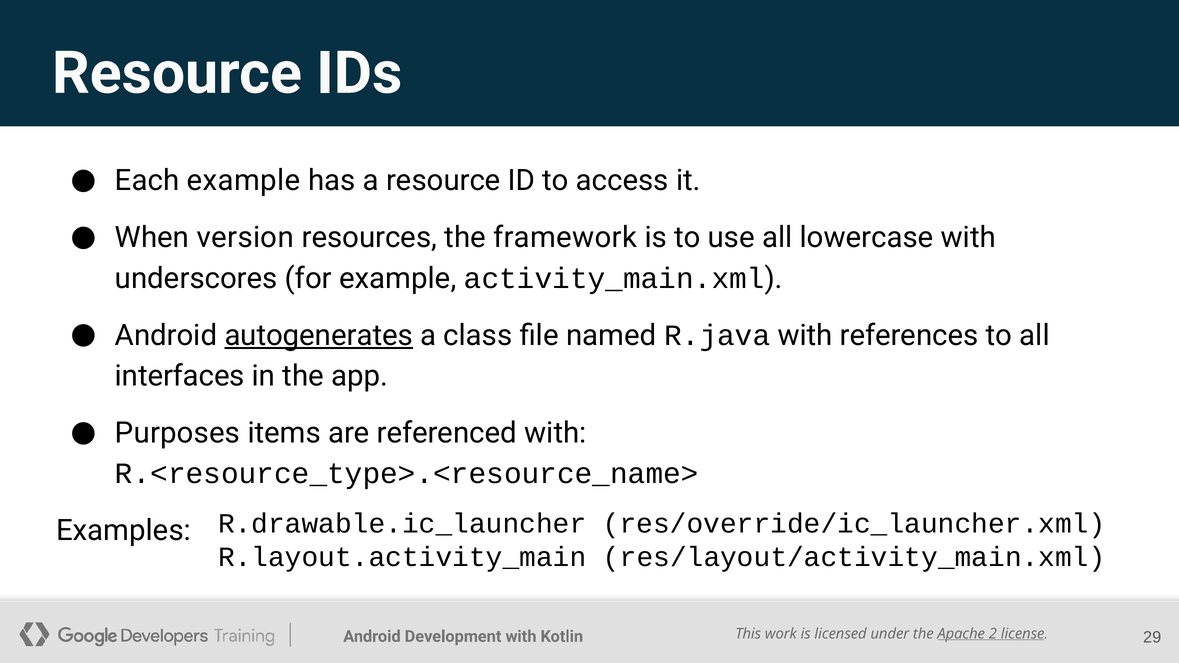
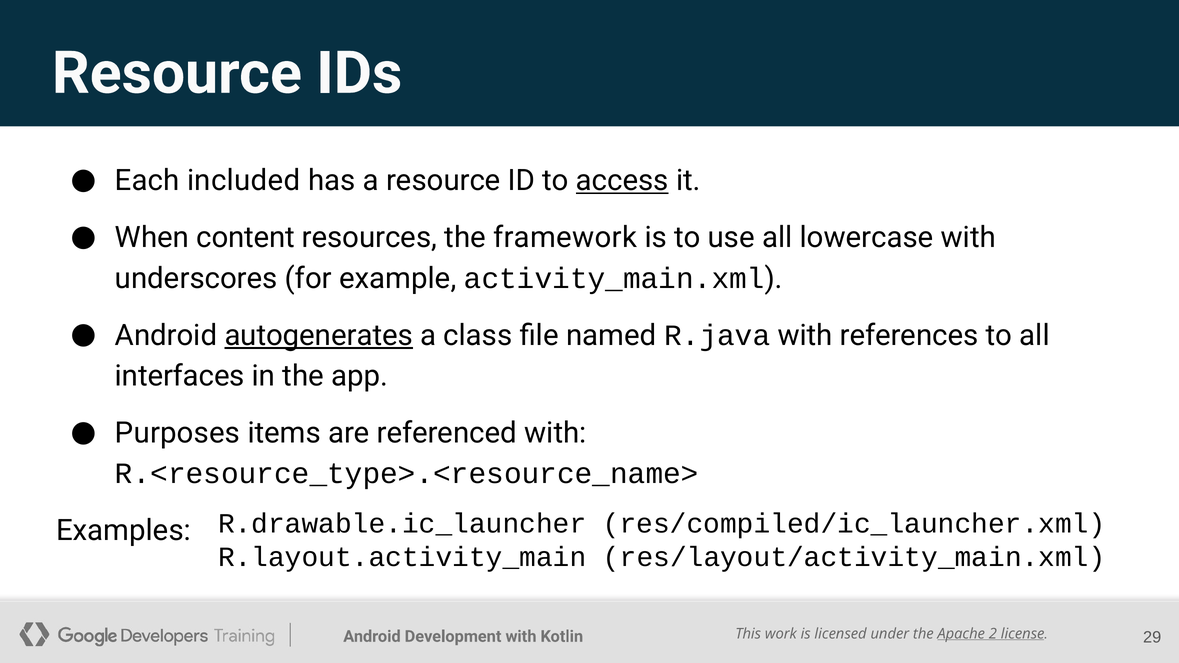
Each example: example -> included (244, 181)
access underline: none -> present (622, 181)
version: version -> content (246, 238)
res/override/ic_launcher.xml: res/override/ic_launcher.xml -> res/compiled/ic_launcher.xml (854, 524)
